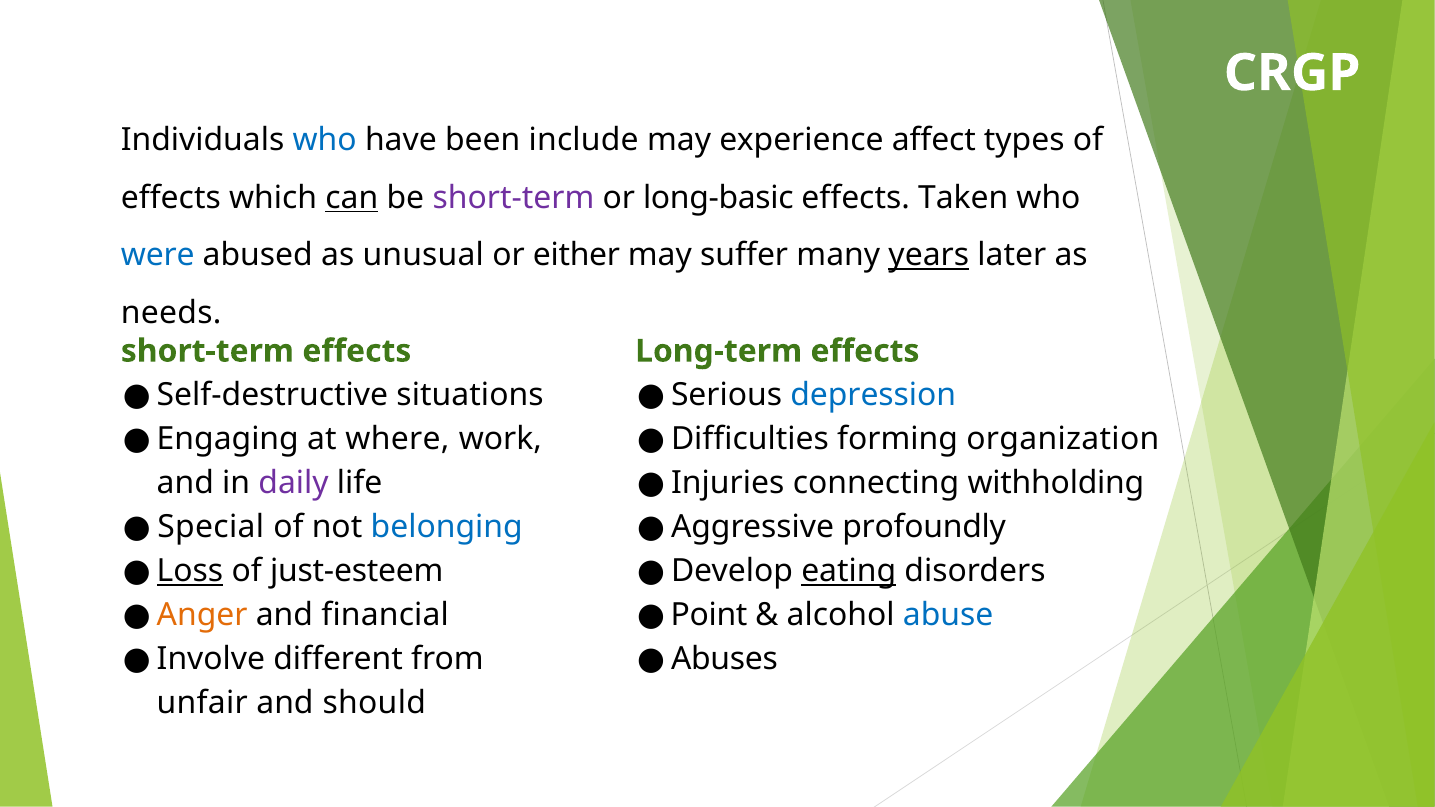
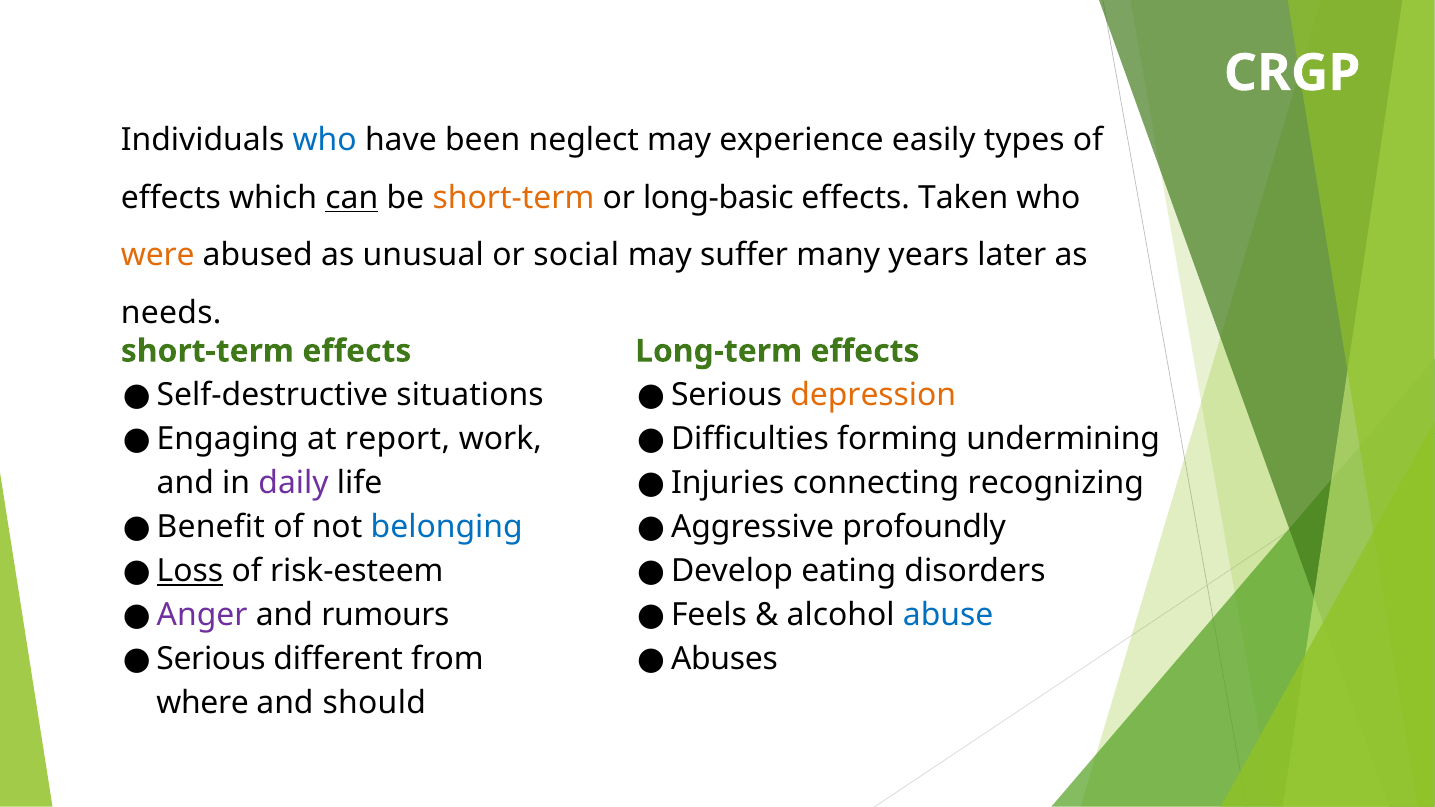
include: include -> neglect (584, 140)
affect: affect -> easily (934, 140)
short-term colour: purple -> orange (513, 198)
were colour: blue -> orange (158, 255)
either: either -> social (576, 255)
years underline: present -> none (929, 255)
depression colour: blue -> orange (873, 395)
where: where -> report (397, 439)
organization: organization -> undermining (1063, 439)
withholding: withholding -> recognizing (1056, 483)
Special: Special -> Benefit (211, 527)
just-esteem: just-esteem -> risk-esteem (357, 571)
eating underline: present -> none (849, 571)
Anger colour: orange -> purple (202, 615)
financial: financial -> rumours (385, 615)
Point: Point -> Feels (709, 615)
Involve: Involve -> Serious (211, 659)
unfair: unfair -> where (203, 703)
